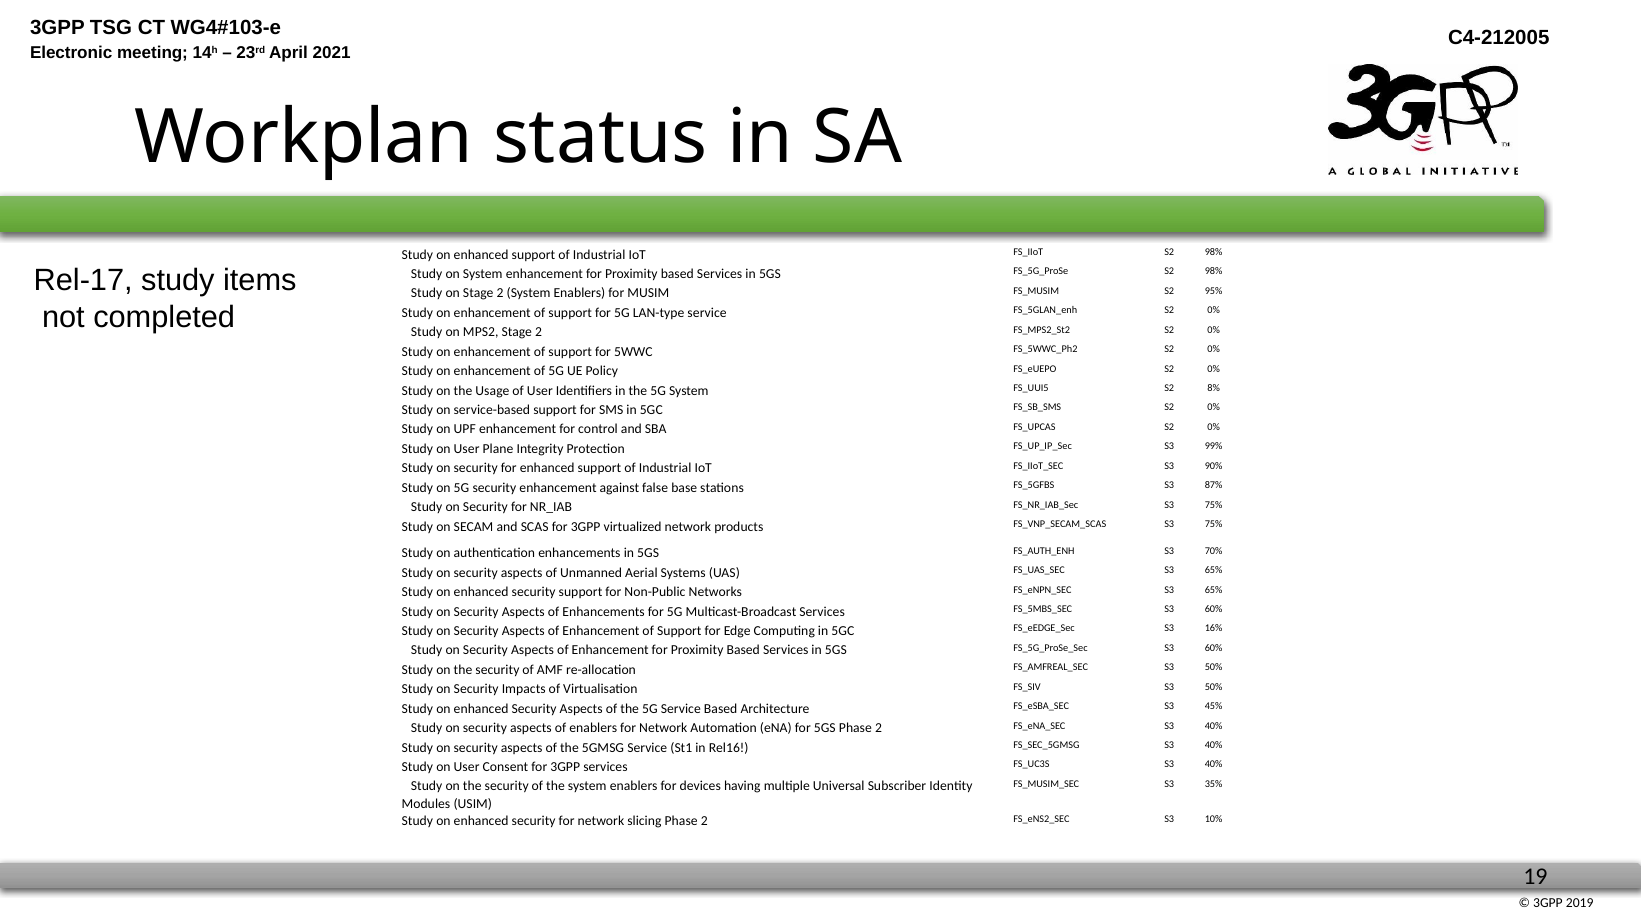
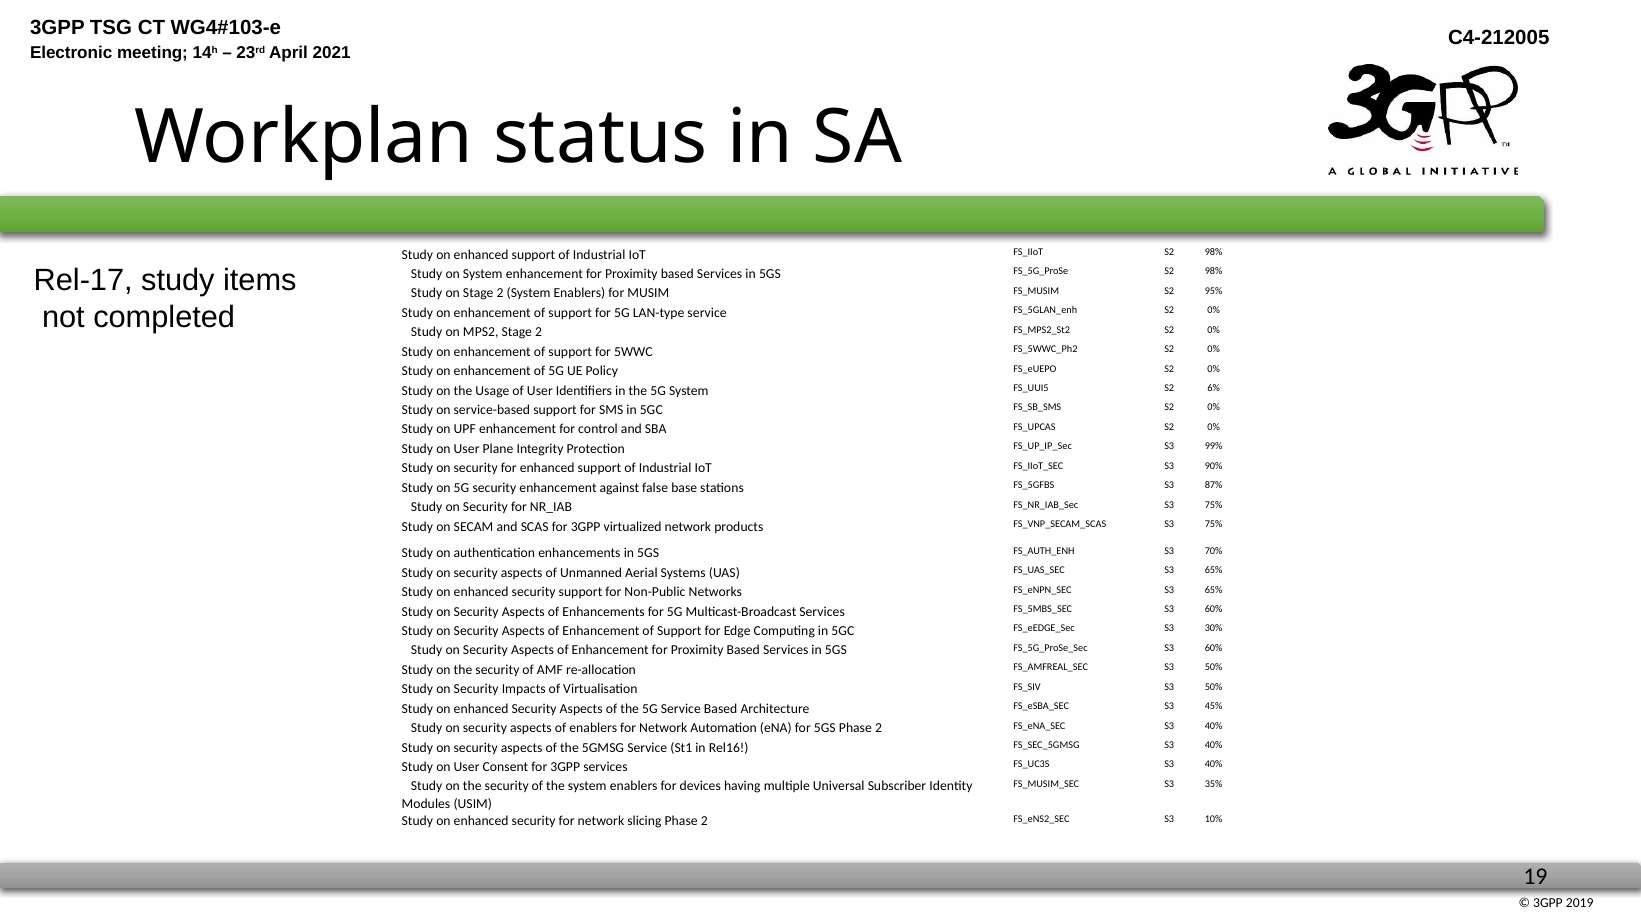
8%: 8% -> 6% (1214, 388)
16%: 16% -> 30% (1214, 629)
